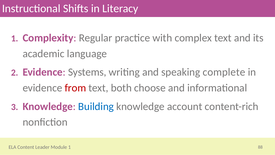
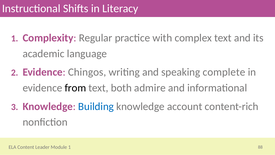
Systems: Systems -> Chingos (87, 72)
from colour: red -> black (75, 88)
choose: choose -> admire (150, 88)
